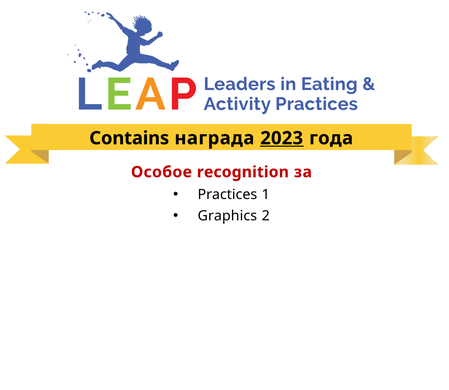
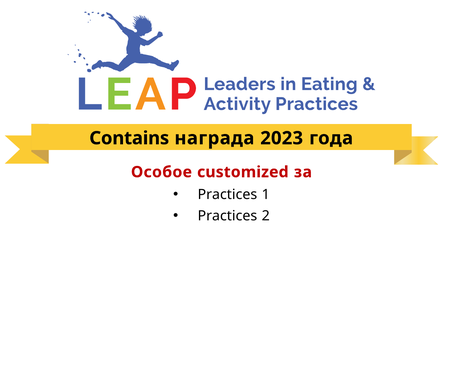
2023 underline: present -> none (282, 138)
recognition: recognition -> customized (243, 172)
Graphics: Graphics -> Practices (227, 216)
